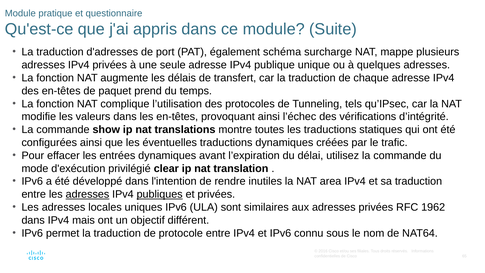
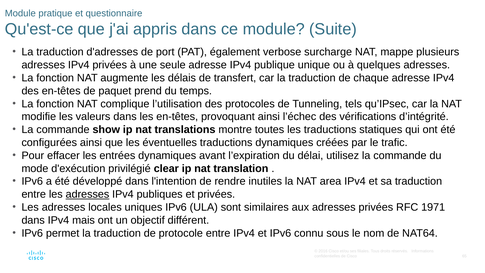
schéma: schéma -> verbose (282, 52)
publiques underline: present -> none (160, 194)
1962: 1962 -> 1971 (433, 207)
